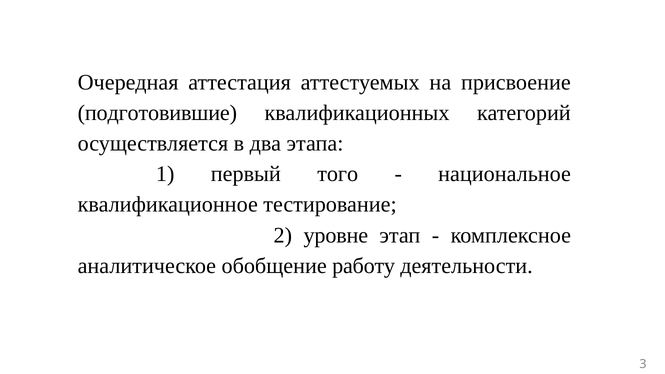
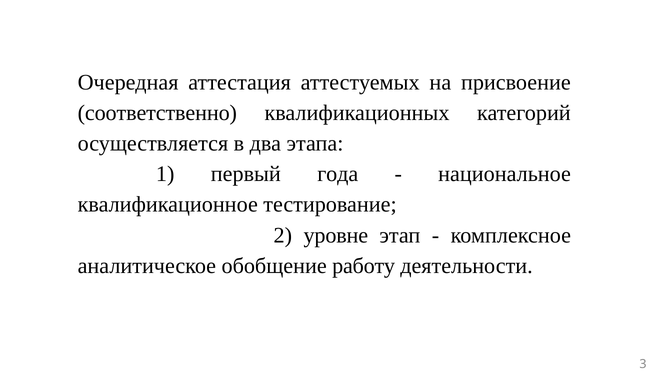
подготовившие: подготовившие -> соответственно (157, 113)
того: того -> года (338, 174)
